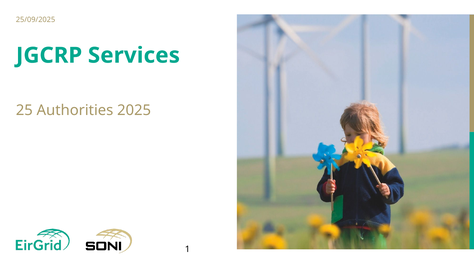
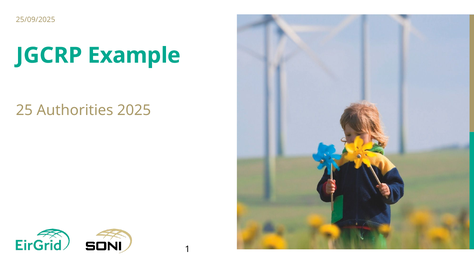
Services: Services -> Example (134, 56)
